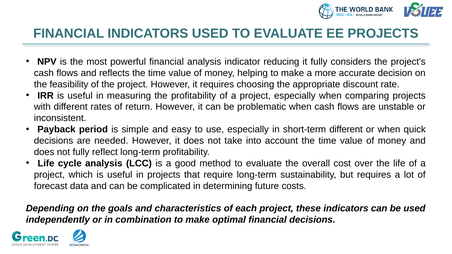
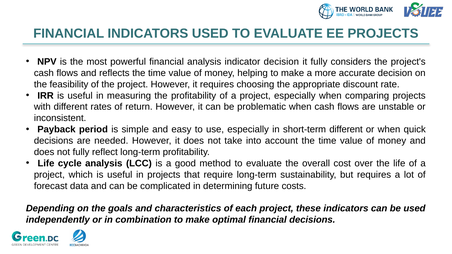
indicator reducing: reducing -> decision (281, 62)
